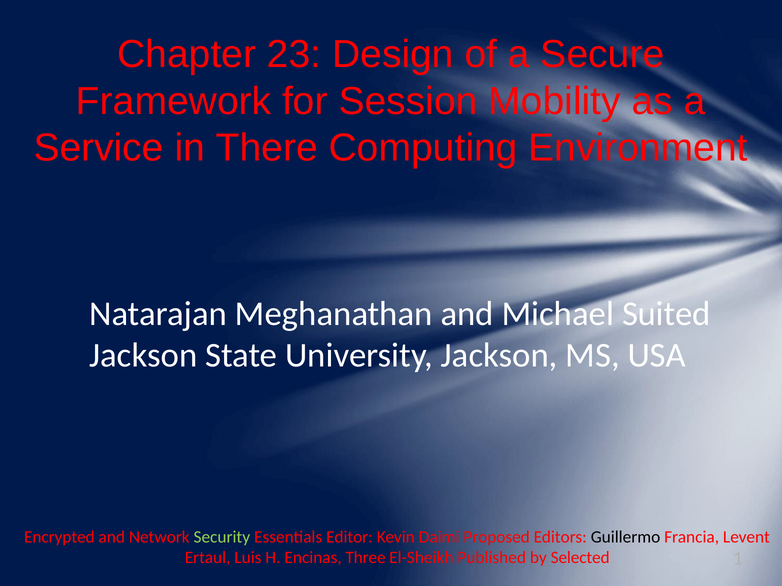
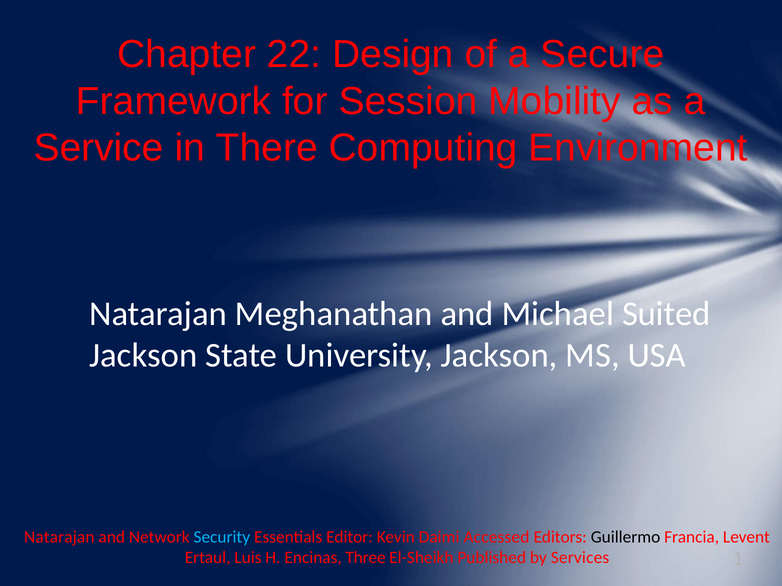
23: 23 -> 22 (294, 54)
Encrypted: Encrypted -> Natarajan (59, 537)
Security colour: light green -> light blue (222, 537)
Proposed: Proposed -> Accessed (496, 537)
Selected: Selected -> Services (580, 558)
